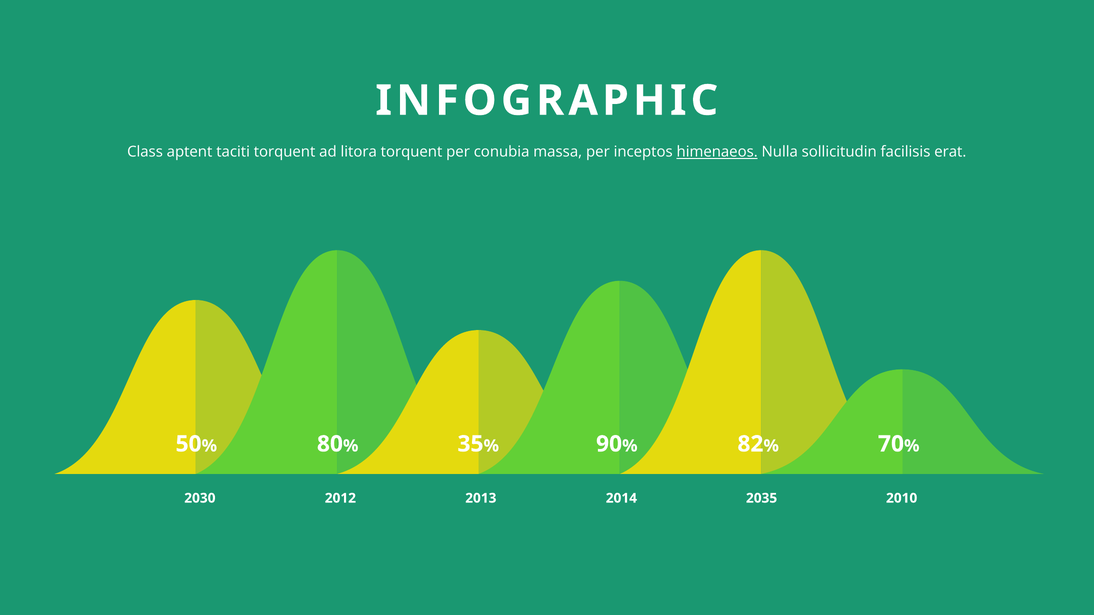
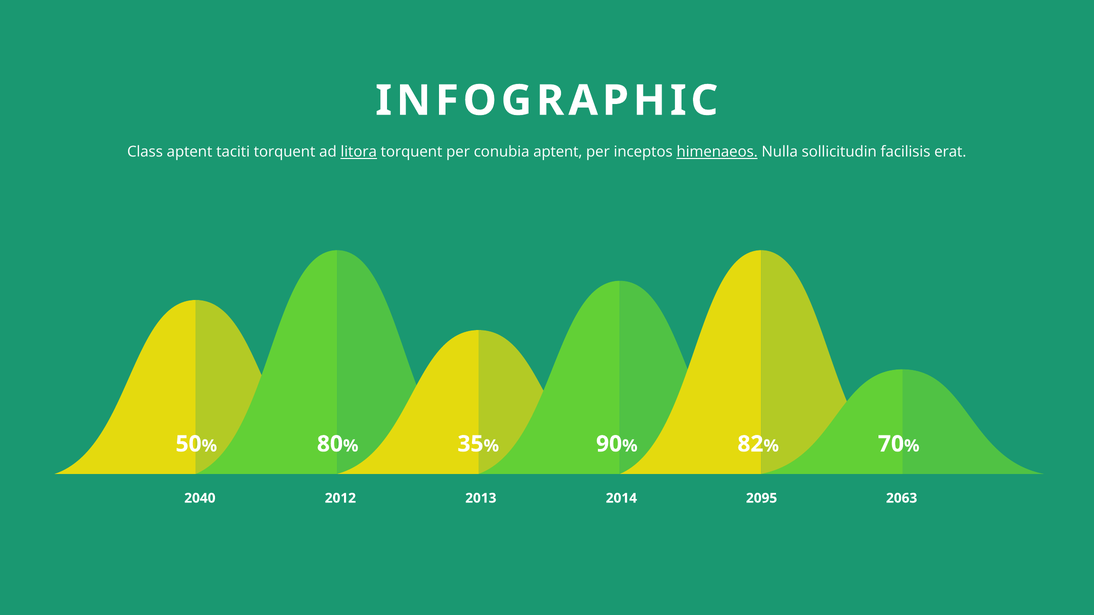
litora underline: none -> present (359, 152)
conubia massa: massa -> aptent (558, 152)
2030: 2030 -> 2040 (200, 498)
2035: 2035 -> 2095 (762, 498)
2010: 2010 -> 2063 (902, 498)
